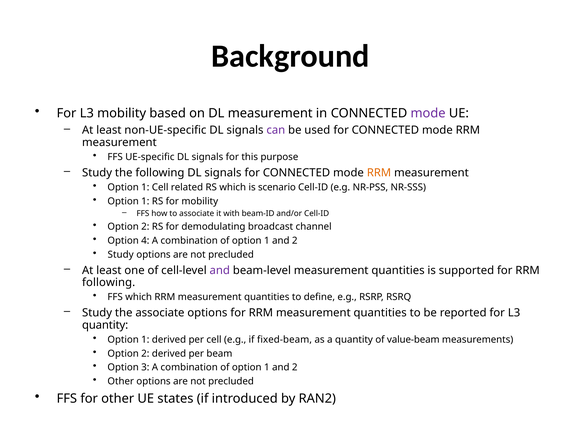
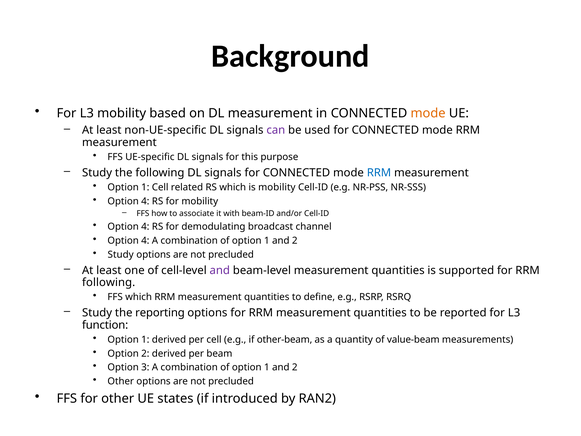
mode colour: purple -> orange (428, 113)
RRM colour: orange -> blue (379, 173)
is scenario: scenario -> mobility (277, 187)
1: 1 -> 4 (145, 201)
2: 2 -> 4 (145, 227)
the associate: associate -> reporting (160, 313)
quantity: quantity -> function (105, 325)
fixed-beam: fixed-beam -> other-beam (285, 339)
